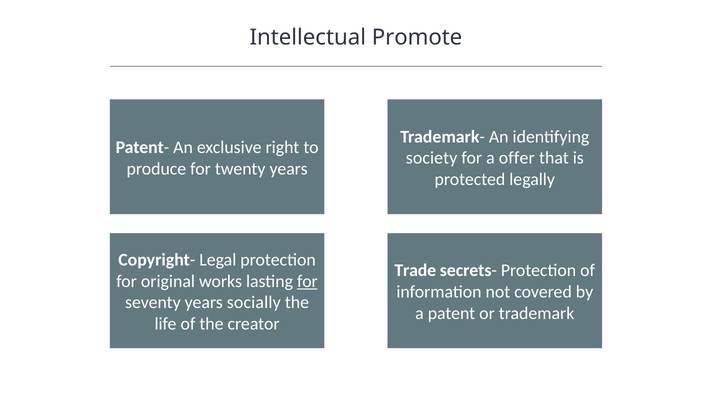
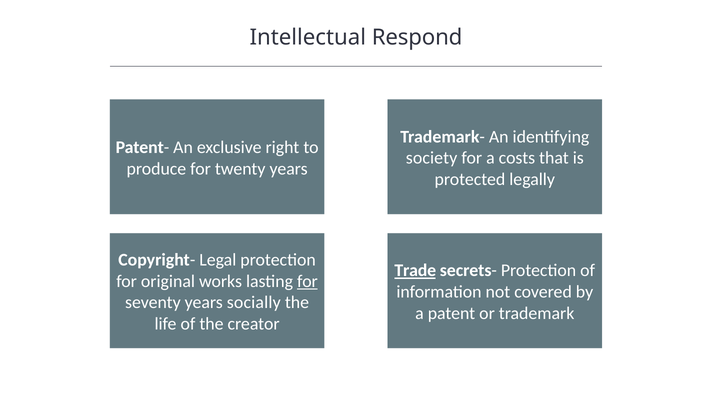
Promote: Promote -> Respond (417, 37)
offer: offer -> costs (517, 158)
Trade underline: none -> present (415, 271)
